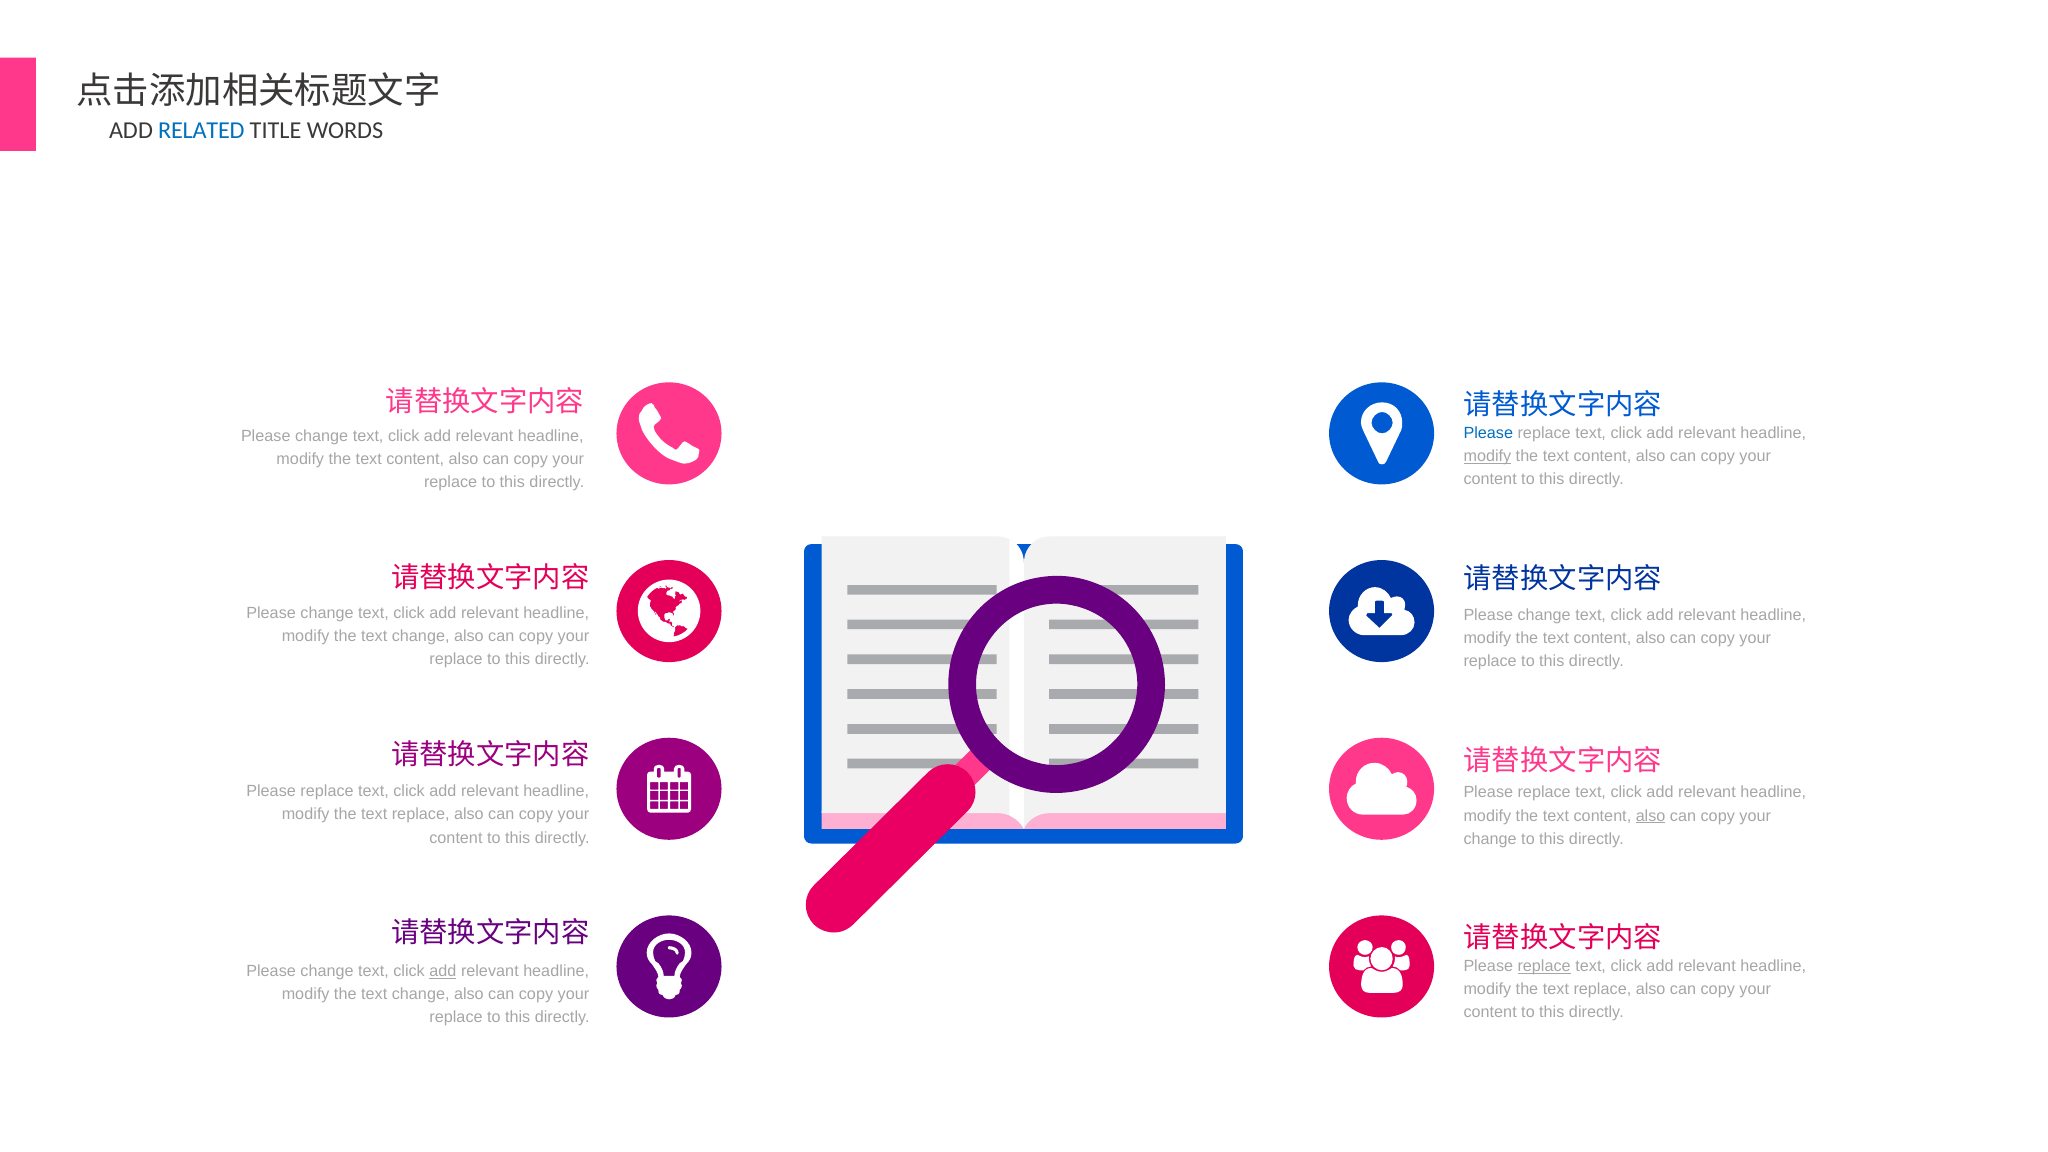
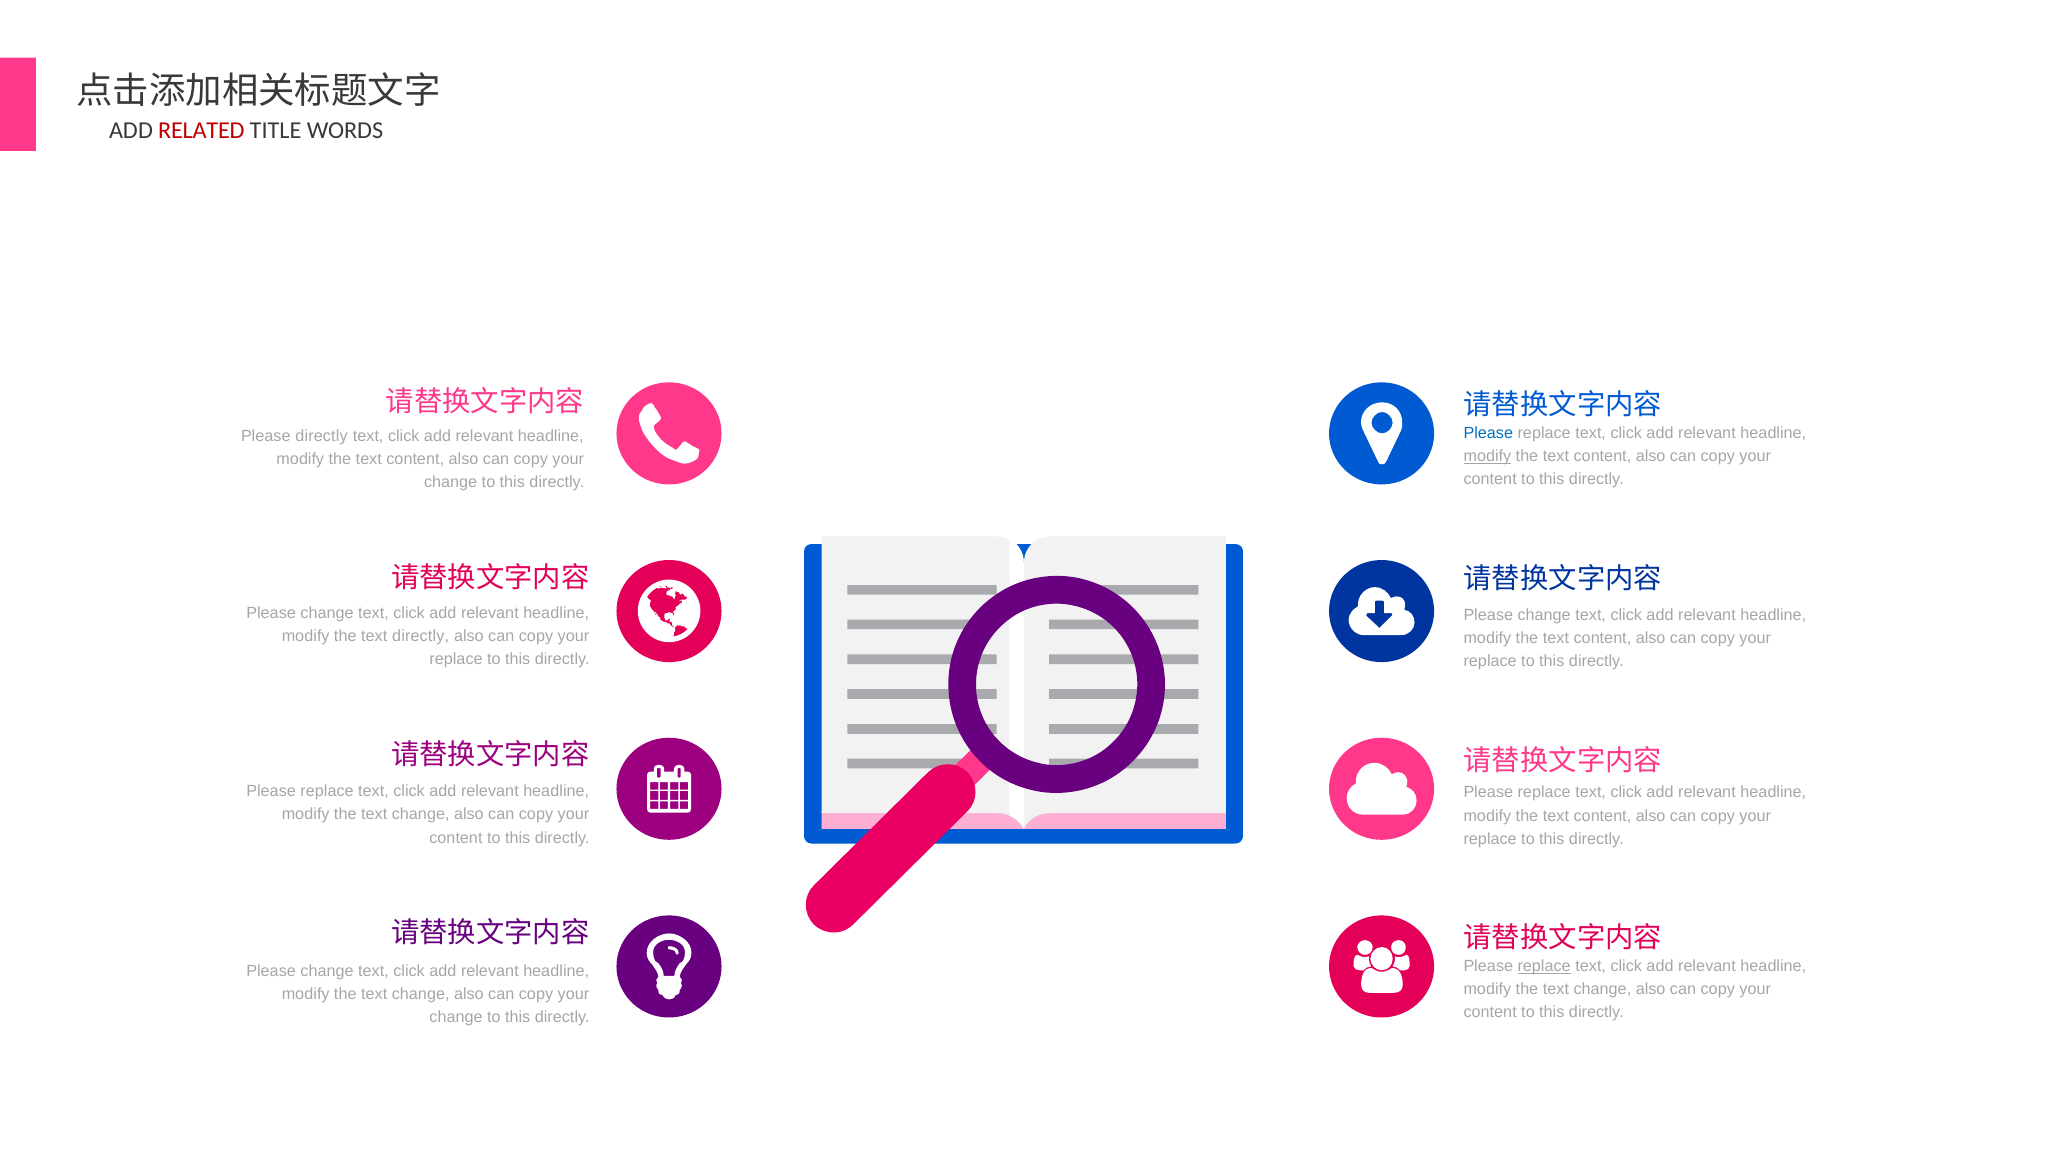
RELATED colour: blue -> red (201, 130)
change: change -> directly (322, 436)
replace: replace -> change (451, 482)
change: change -> directly (421, 636)
replace: replace -> change (421, 814)
also underline: present -> none (1651, 816)
change: change -> replace (1490, 839)
add underline: present -> none (443, 971)
replace: replace -> change (1602, 989)
replace: replace -> change (456, 1017)
